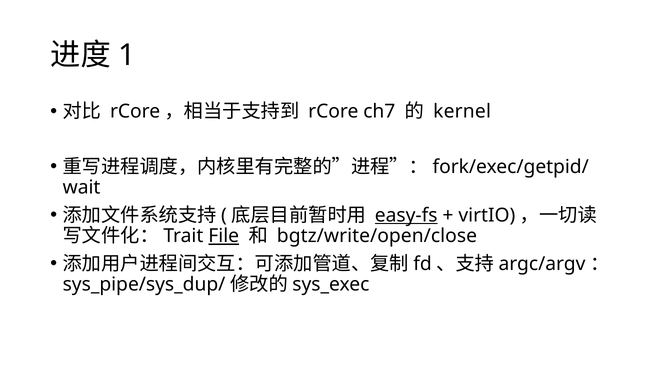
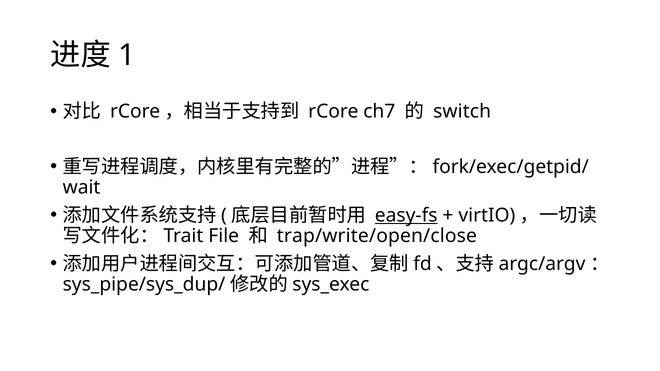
kernel: kernel -> switch (462, 112)
File underline: present -> none (224, 236)
bgtz/write/open/close: bgtz/write/open/close -> trap/write/open/close (377, 236)
